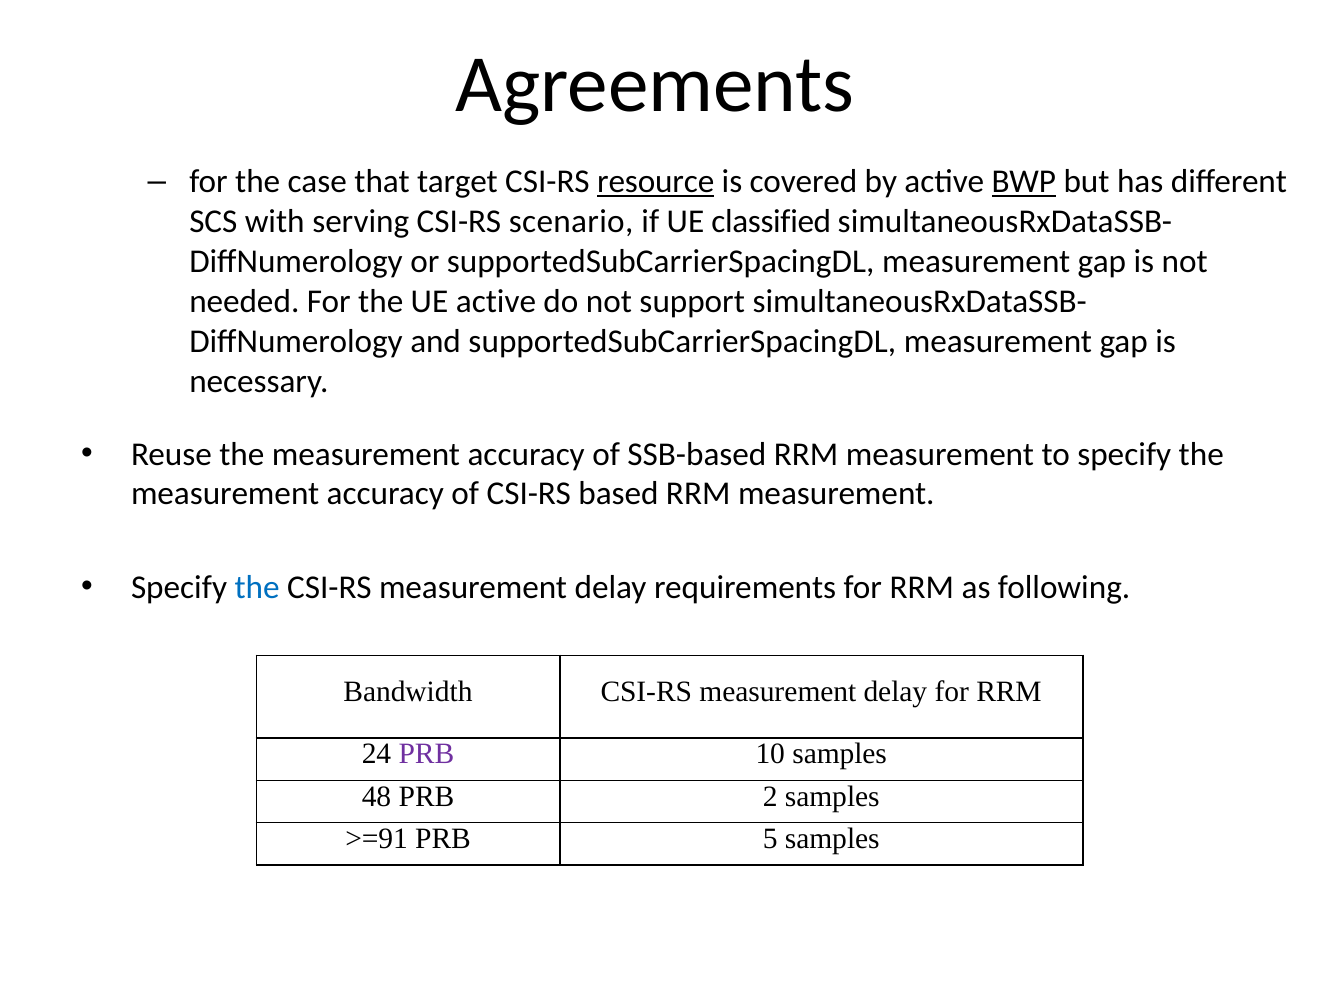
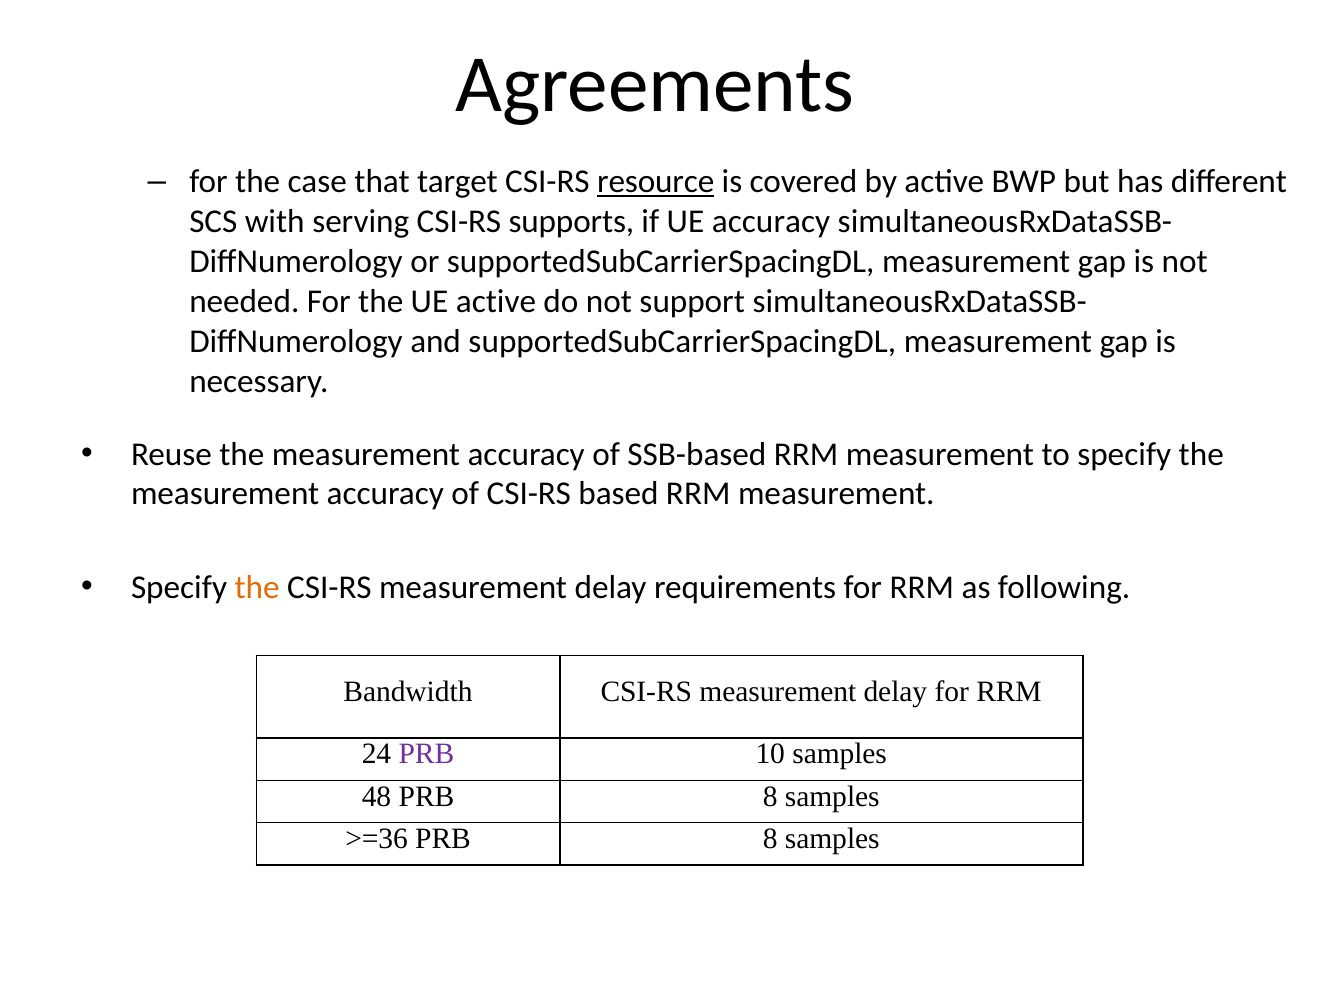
BWP underline: present -> none (1024, 182)
scenario: scenario -> supports (571, 222)
UE classified: classified -> accuracy (771, 222)
the colour: blue -> orange (257, 587)
48 PRB 2: 2 -> 8 (770, 796)
>=91: >=91 -> >=36 (377, 838)
5: 5 -> 8 (770, 838)
